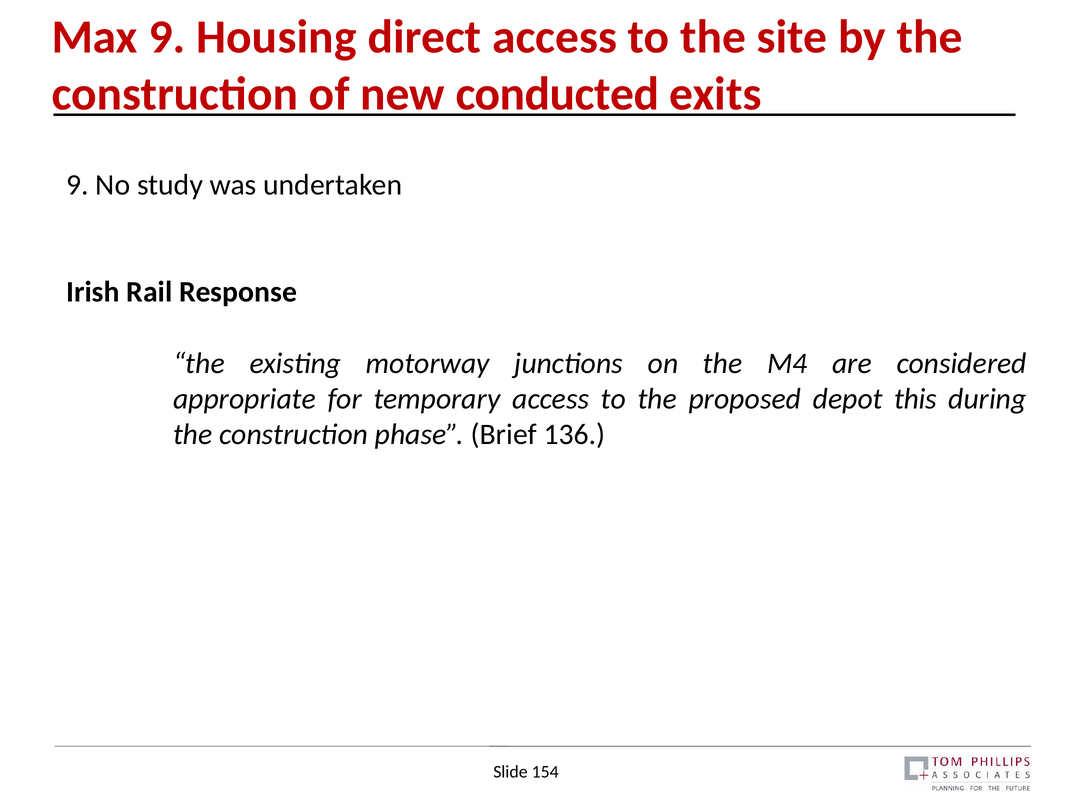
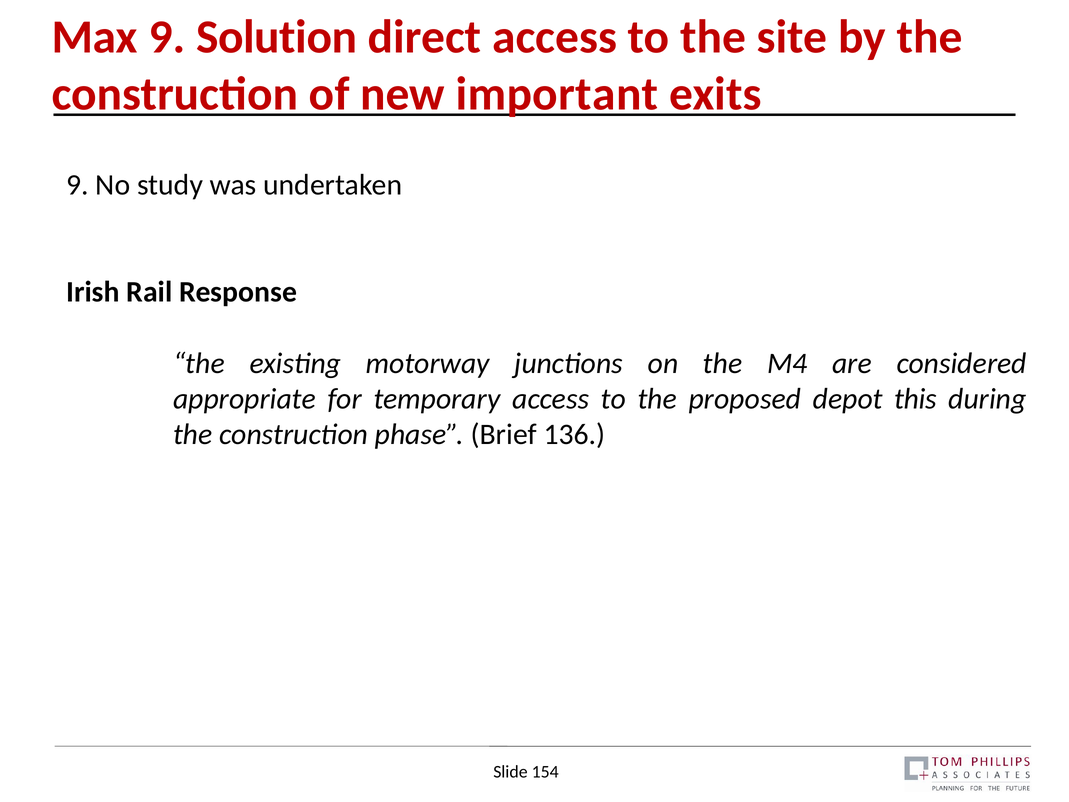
Housing: Housing -> Solution (277, 37)
conducted: conducted -> important (557, 94)
